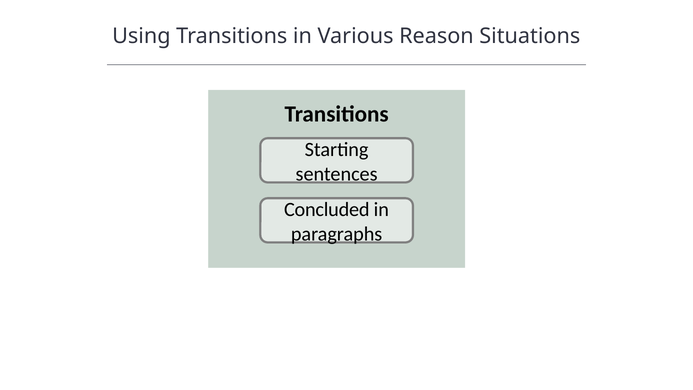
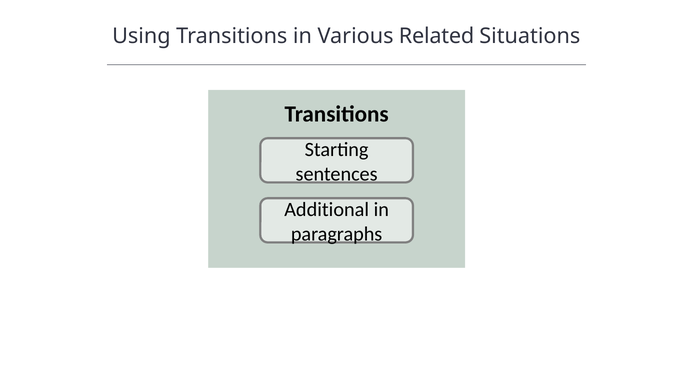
Reason: Reason -> Related (437, 36)
Concluded: Concluded -> Additional (327, 209)
